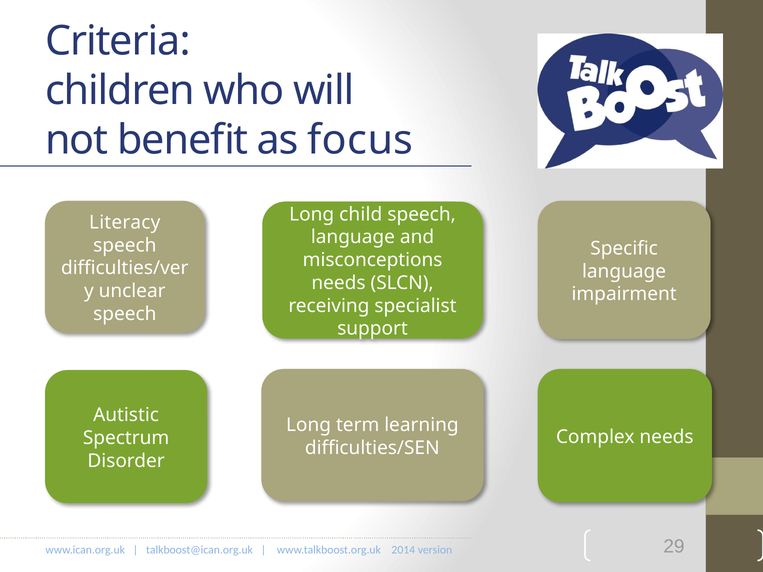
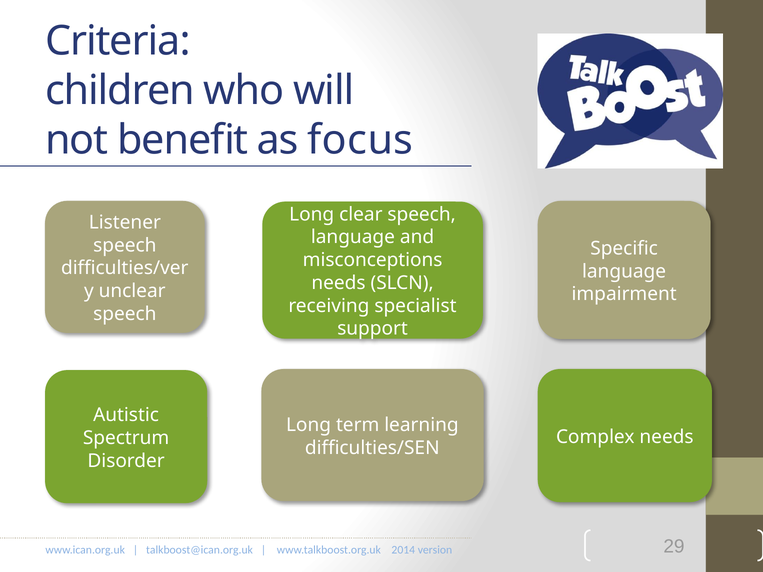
child: child -> clear (361, 214)
Literacy: Literacy -> Listener (125, 223)
